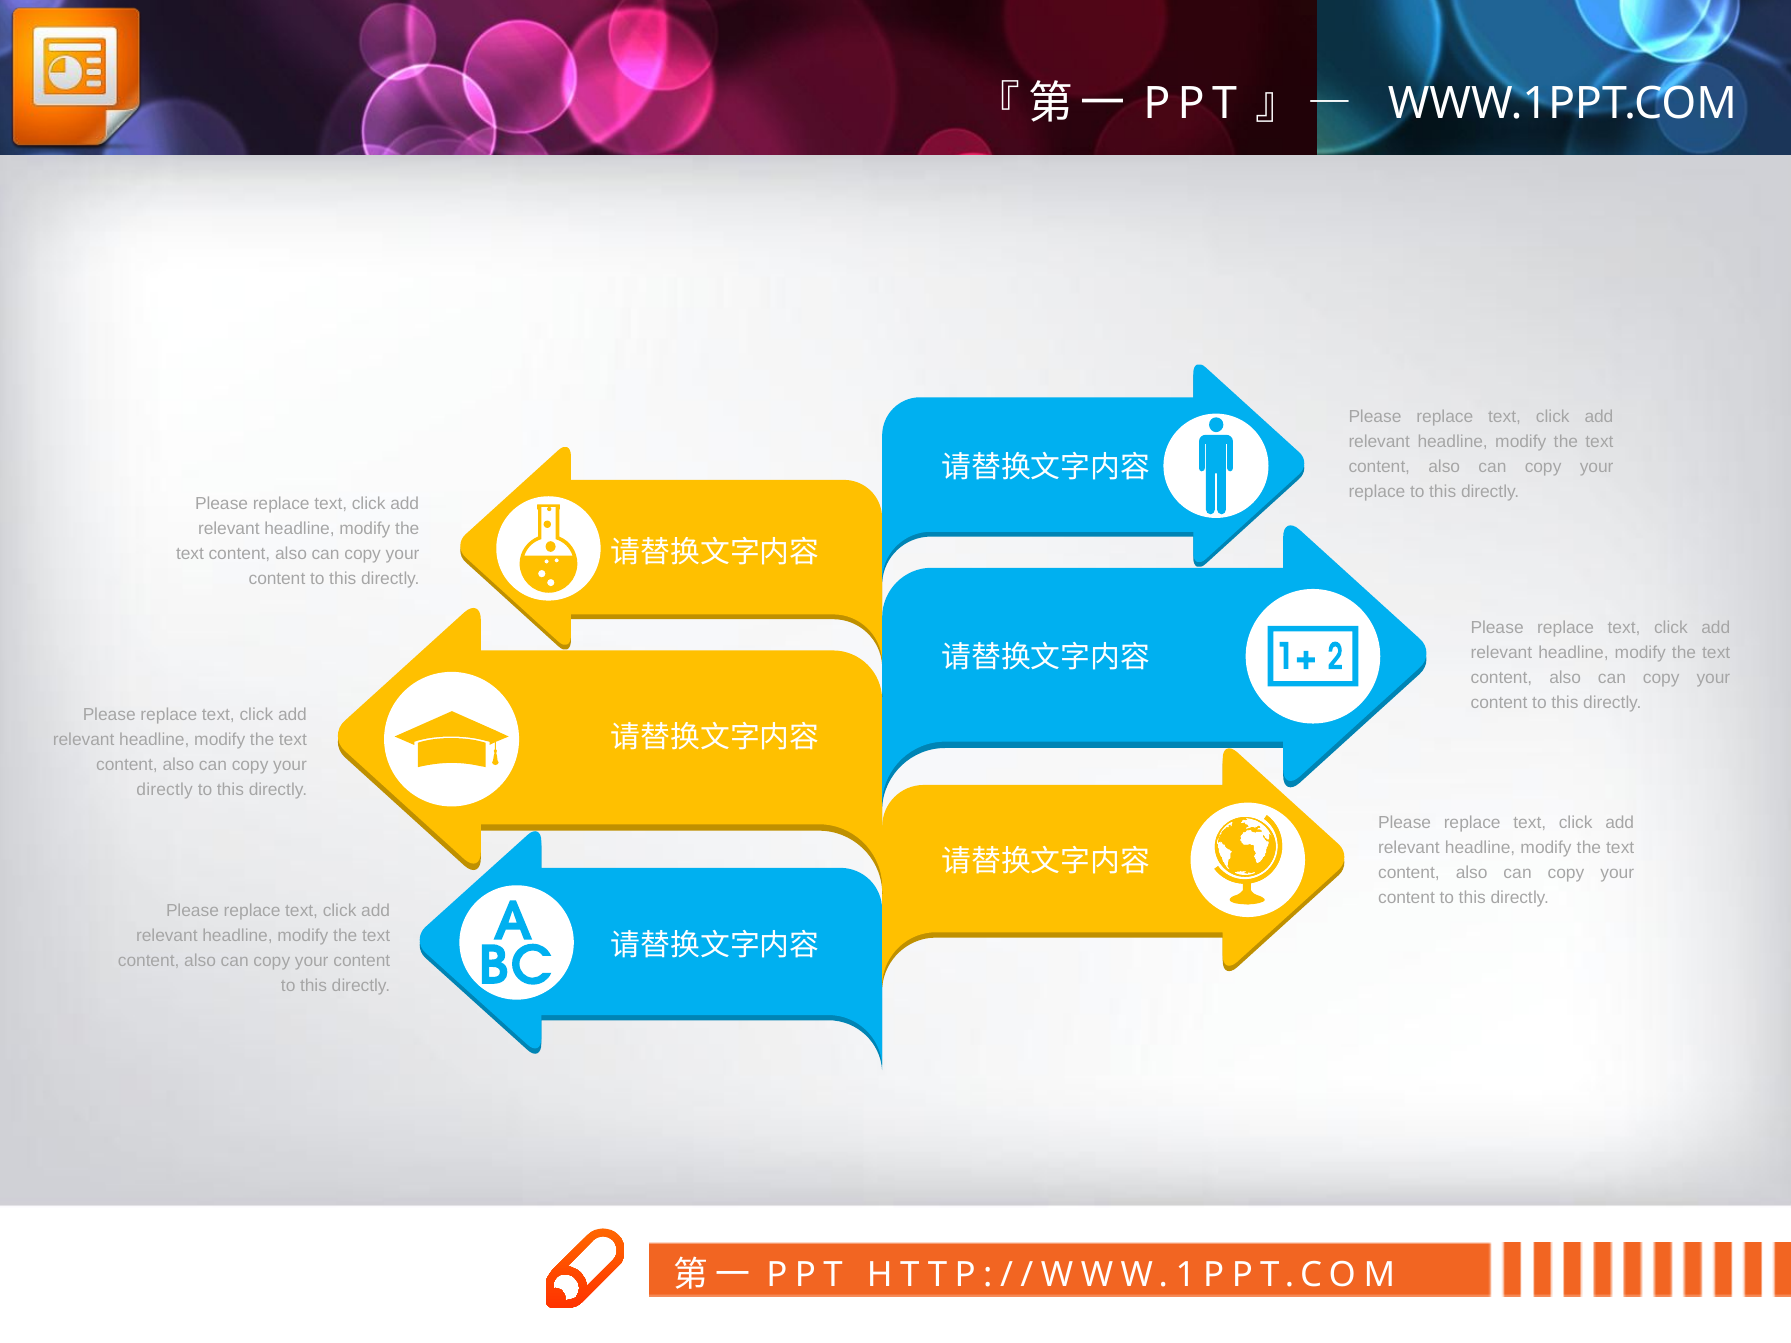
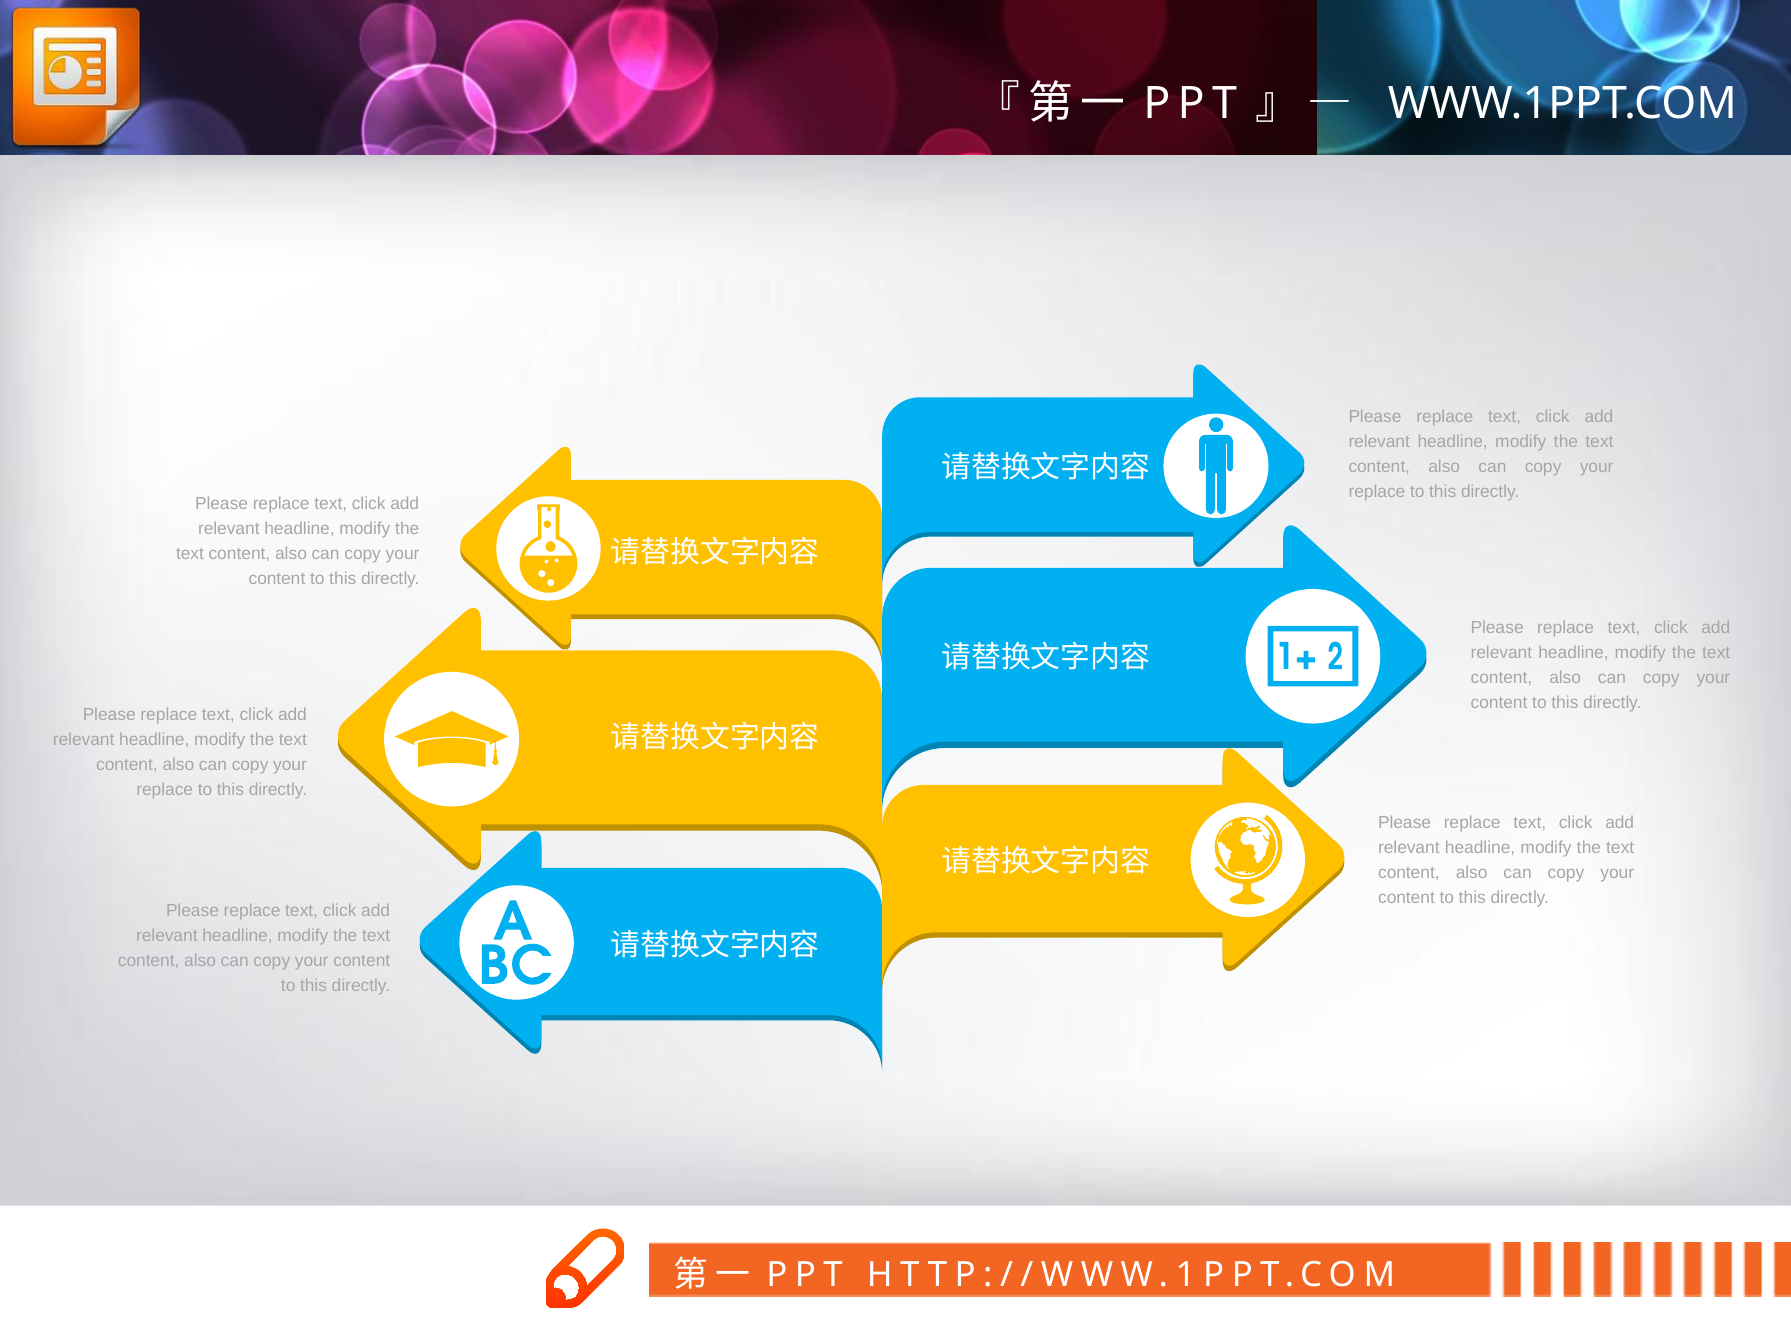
directly: directly -> replace (165, 790)
